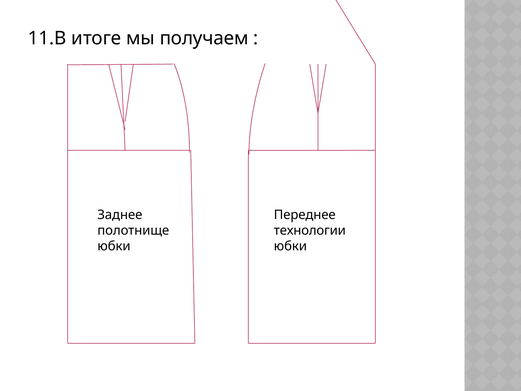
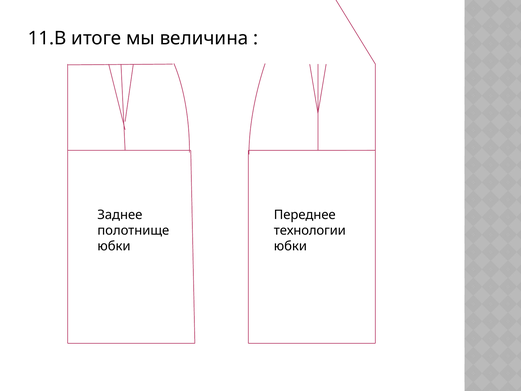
получаем: получаем -> величина (204, 38)
